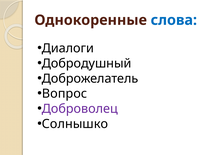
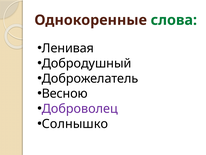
слова colour: blue -> green (174, 20)
Диалоги: Диалоги -> Ленивая (68, 48)
Вопрос: Вопрос -> Весною (65, 93)
